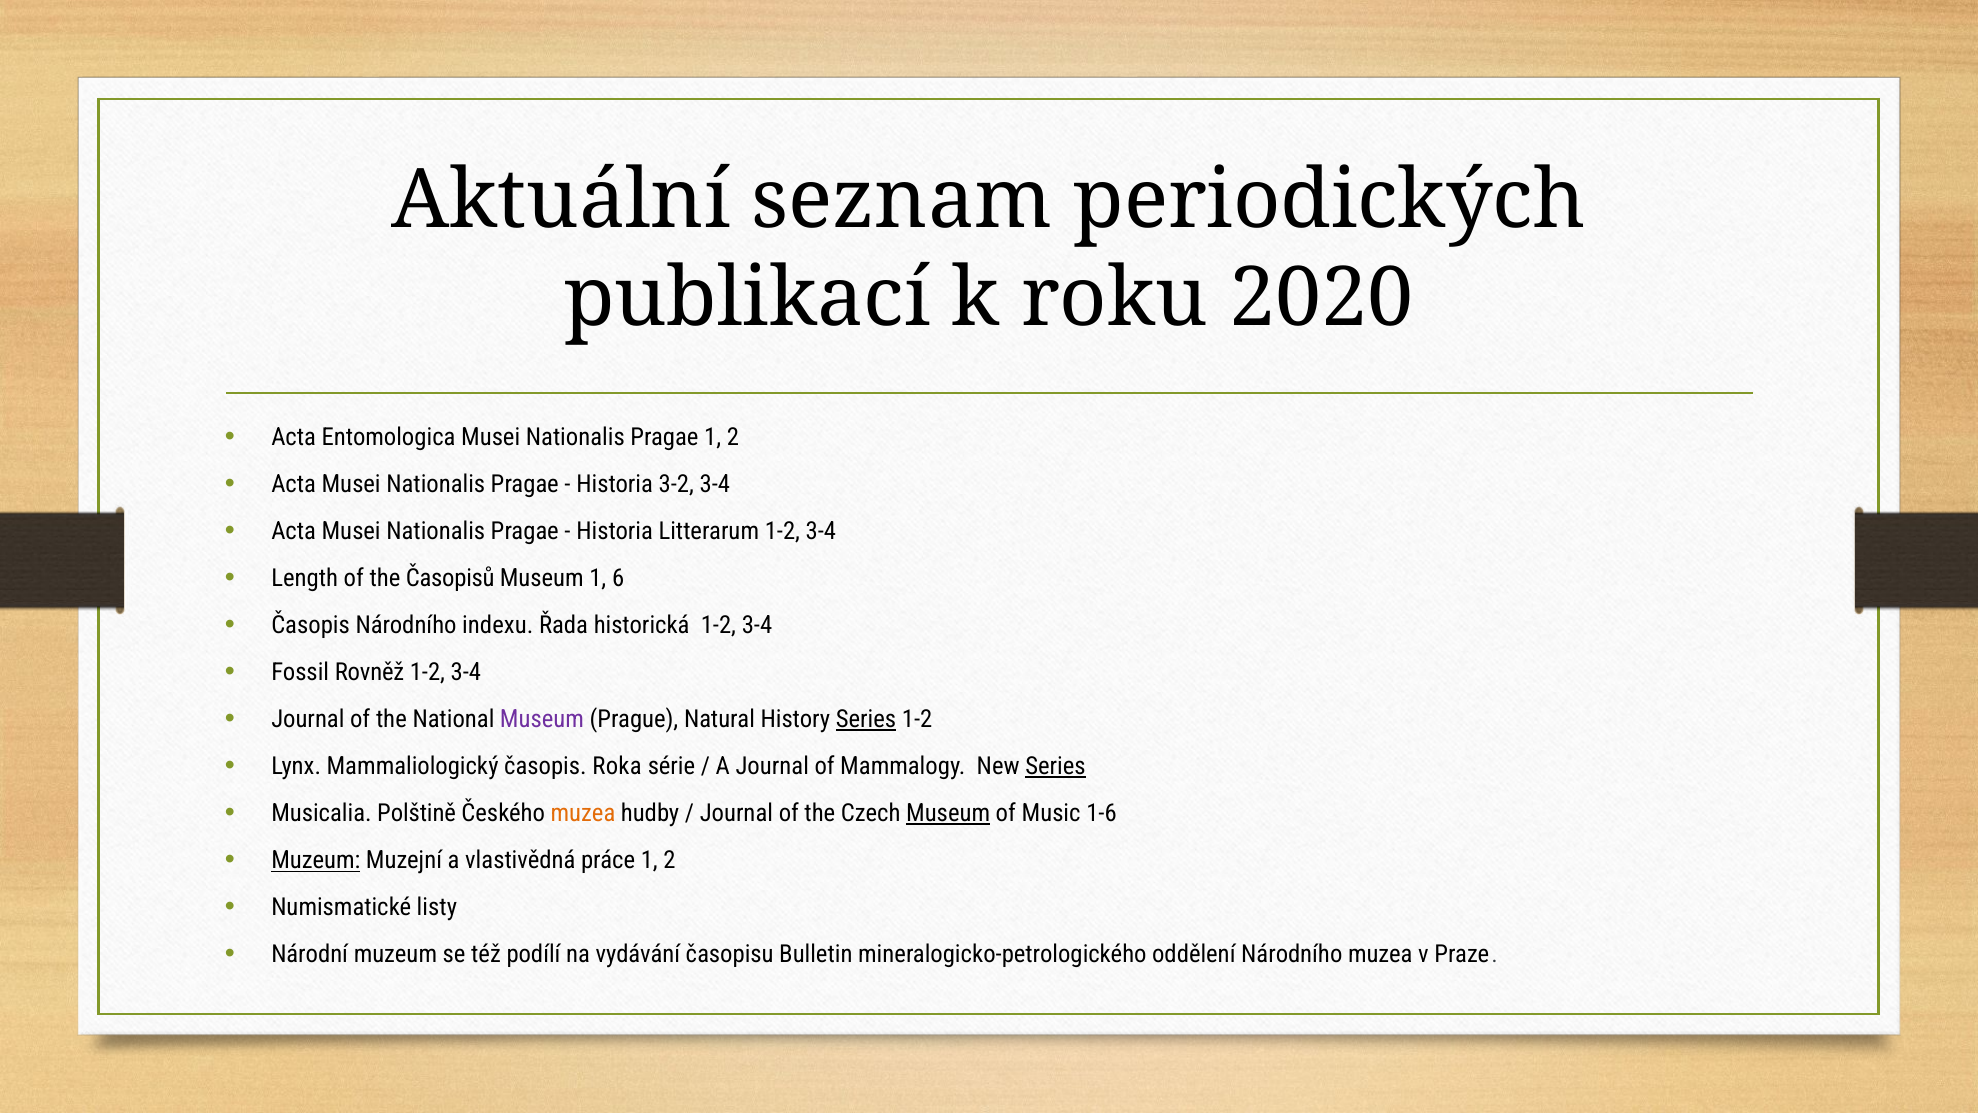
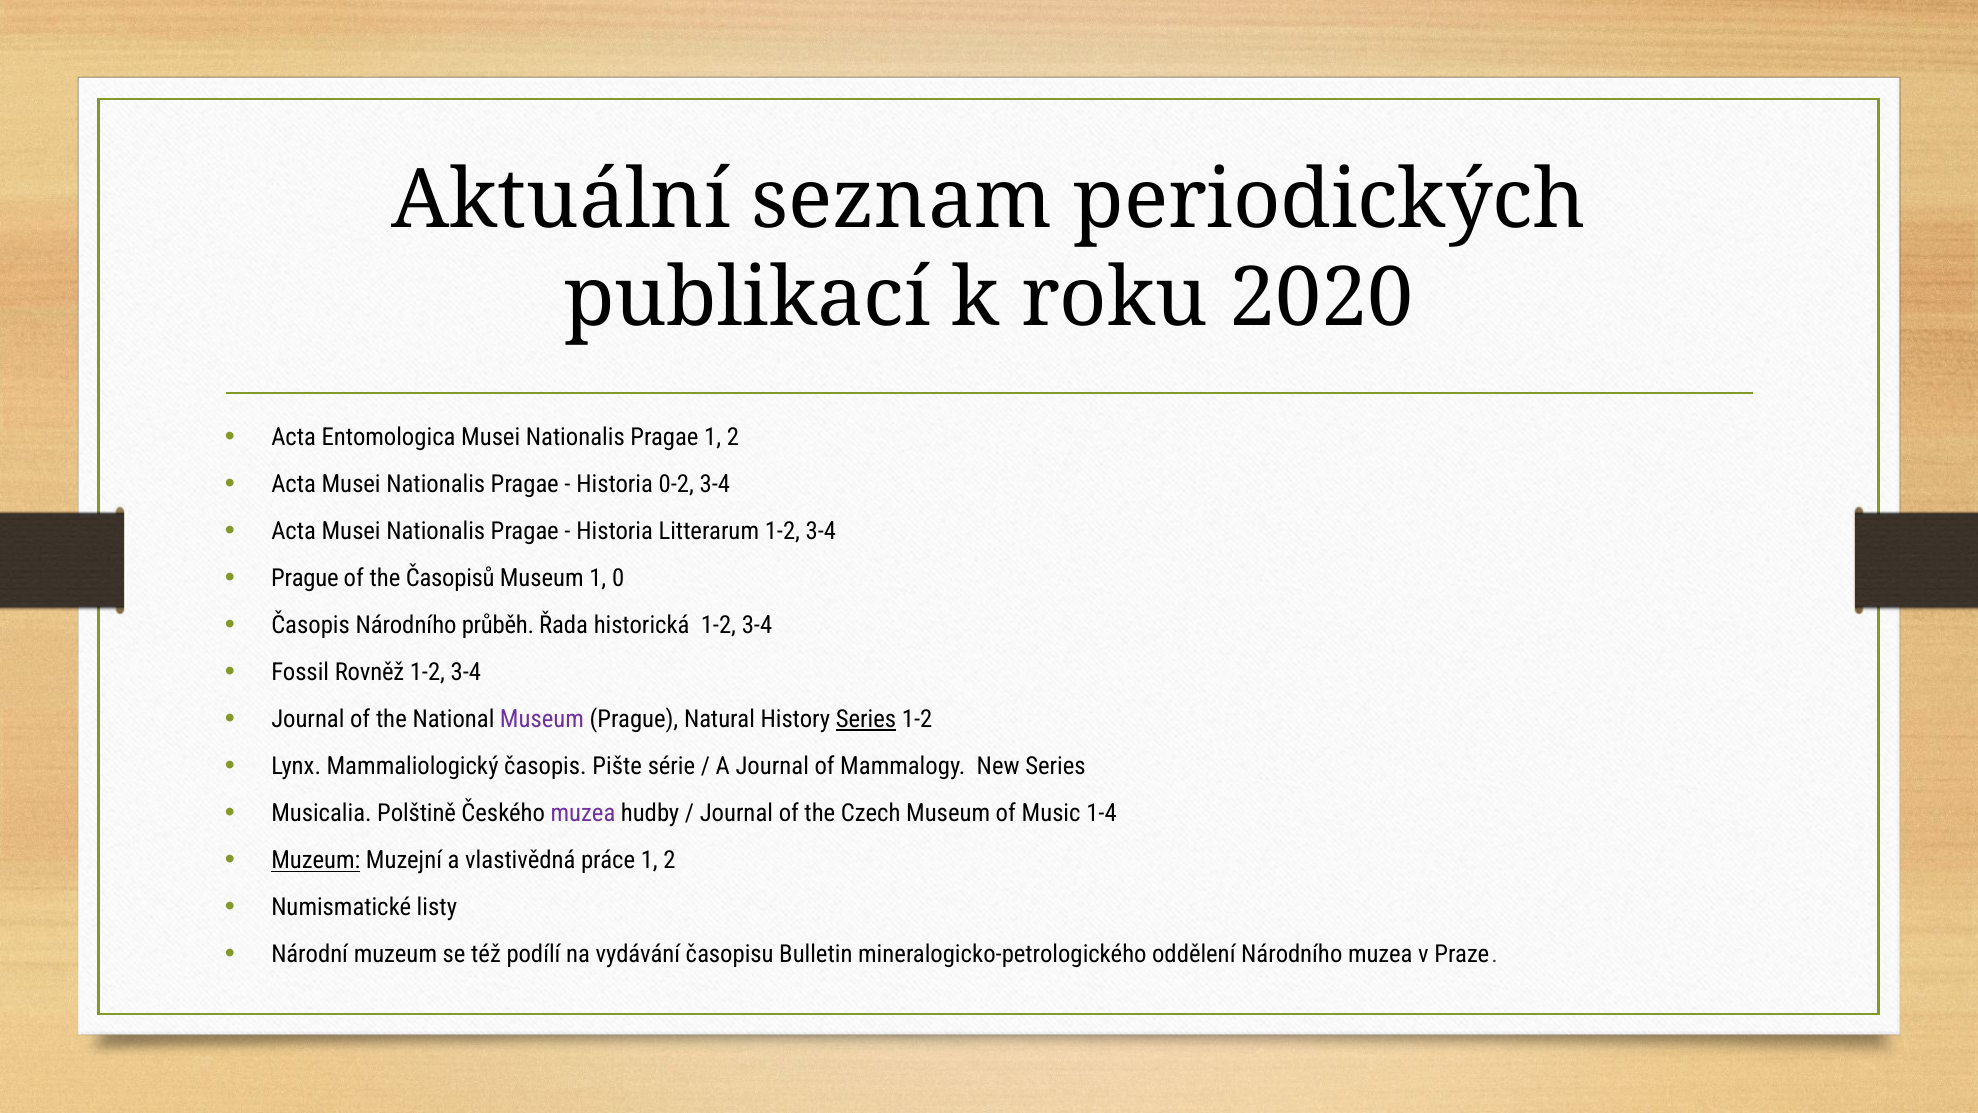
3-2: 3-2 -> 0-2 (676, 484)
Length: Length -> Prague (305, 578)
6: 6 -> 0 (618, 578)
indexu: indexu -> průběh (498, 625)
Roka: Roka -> Pište (617, 766)
Series underline: present -> none (1056, 766)
muzea colour: orange -> purple (583, 813)
Museum underline: present -> none (948, 813)
1-6: 1-6 -> 1-4 (1102, 813)
